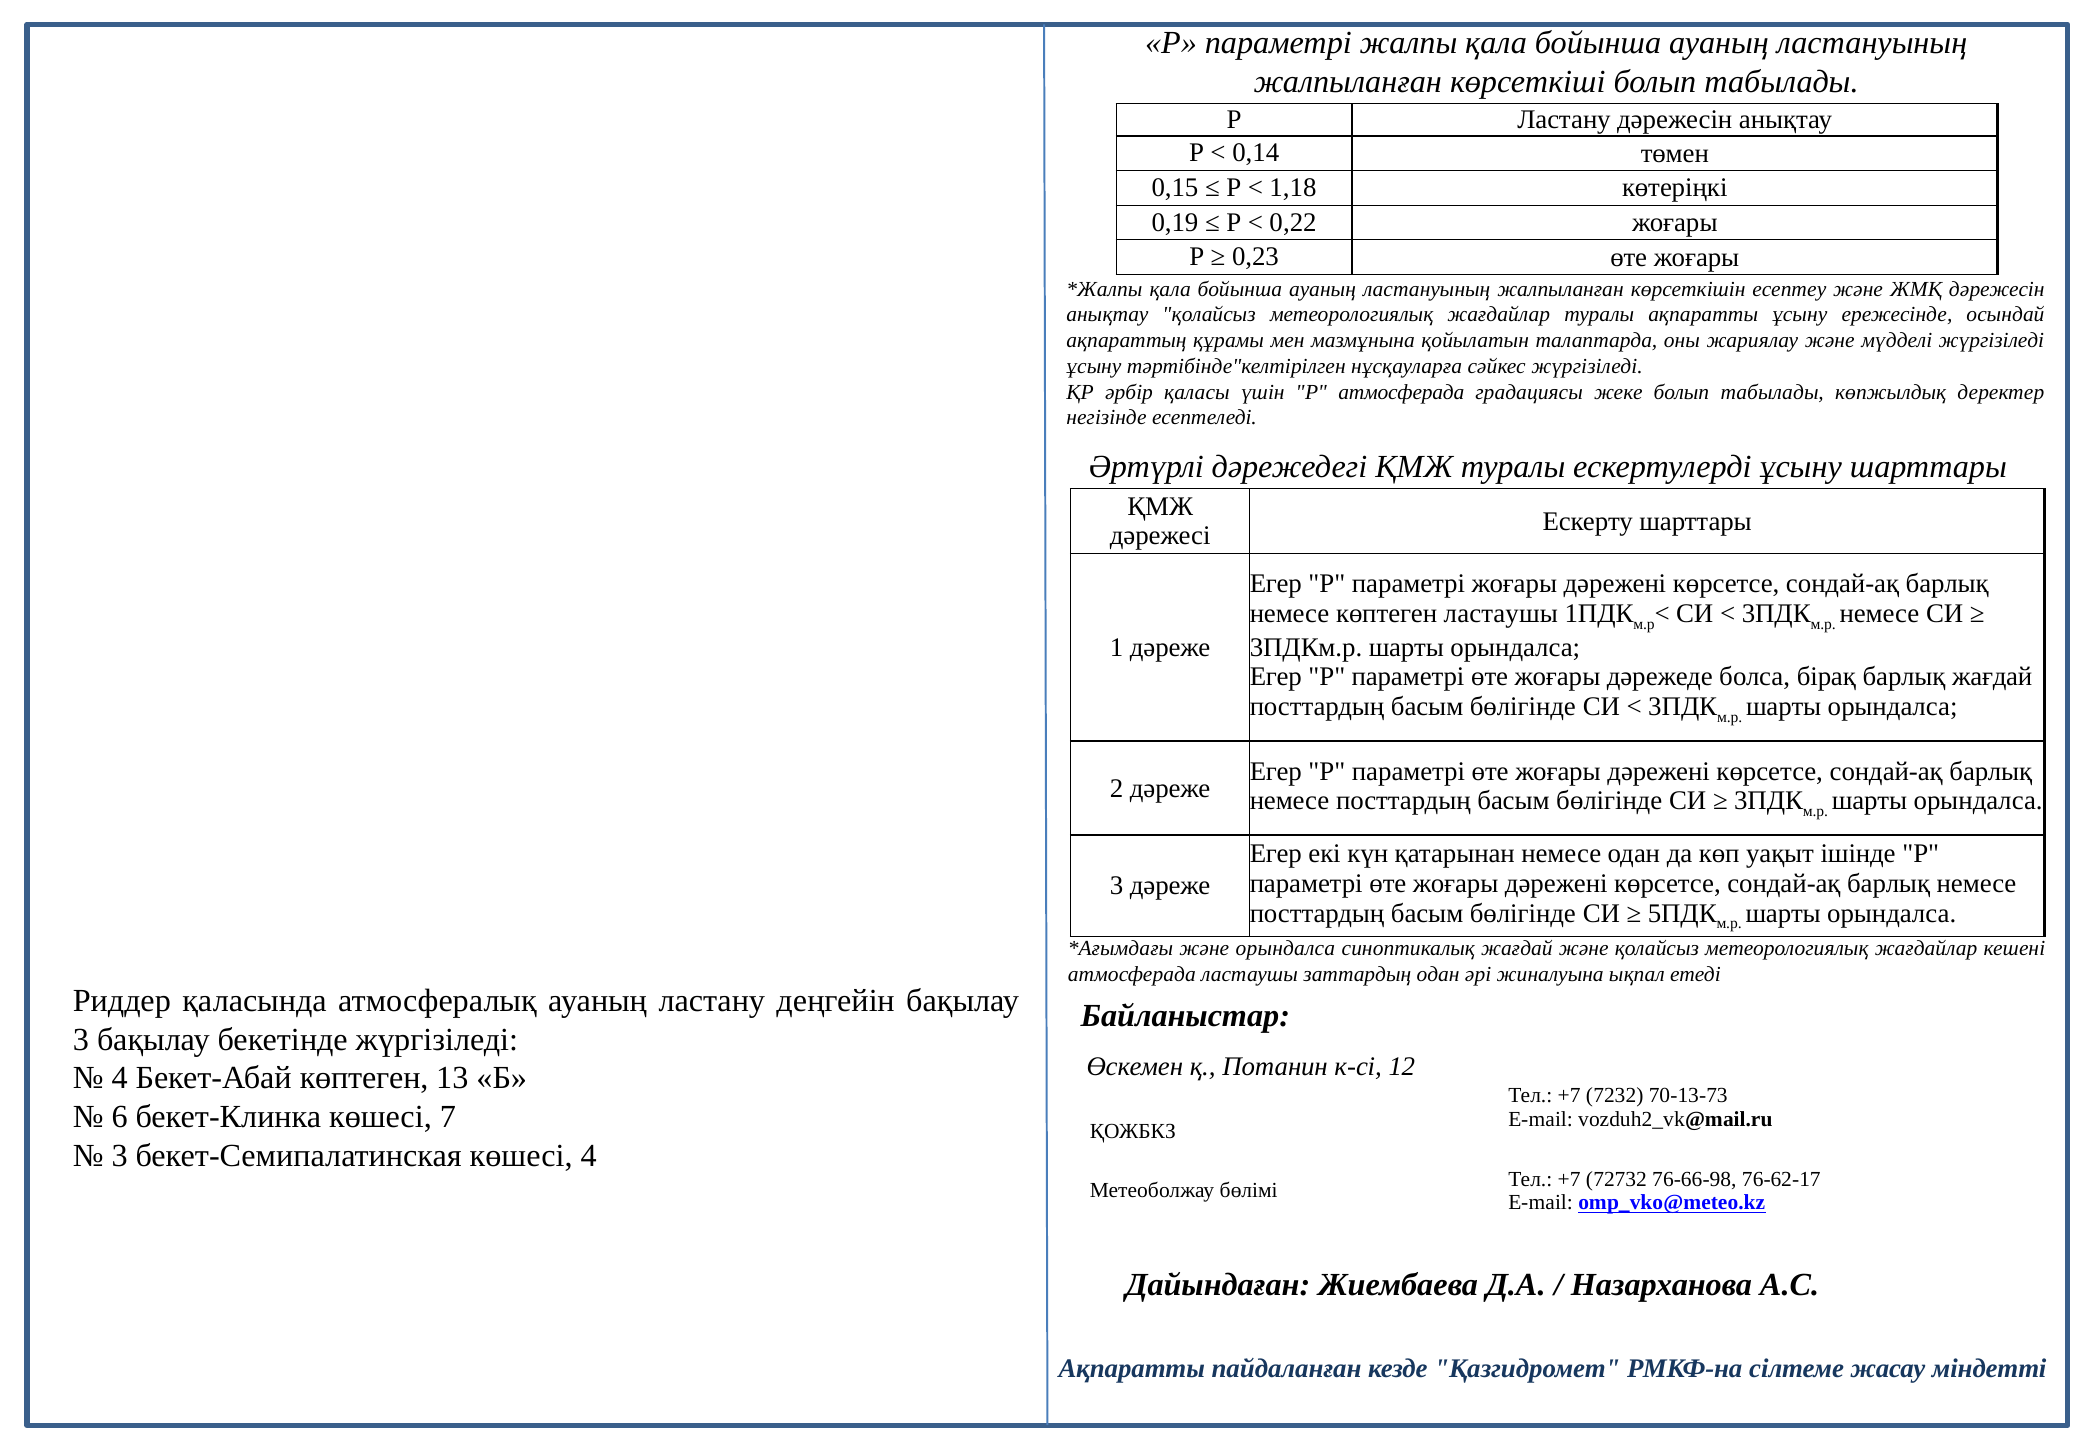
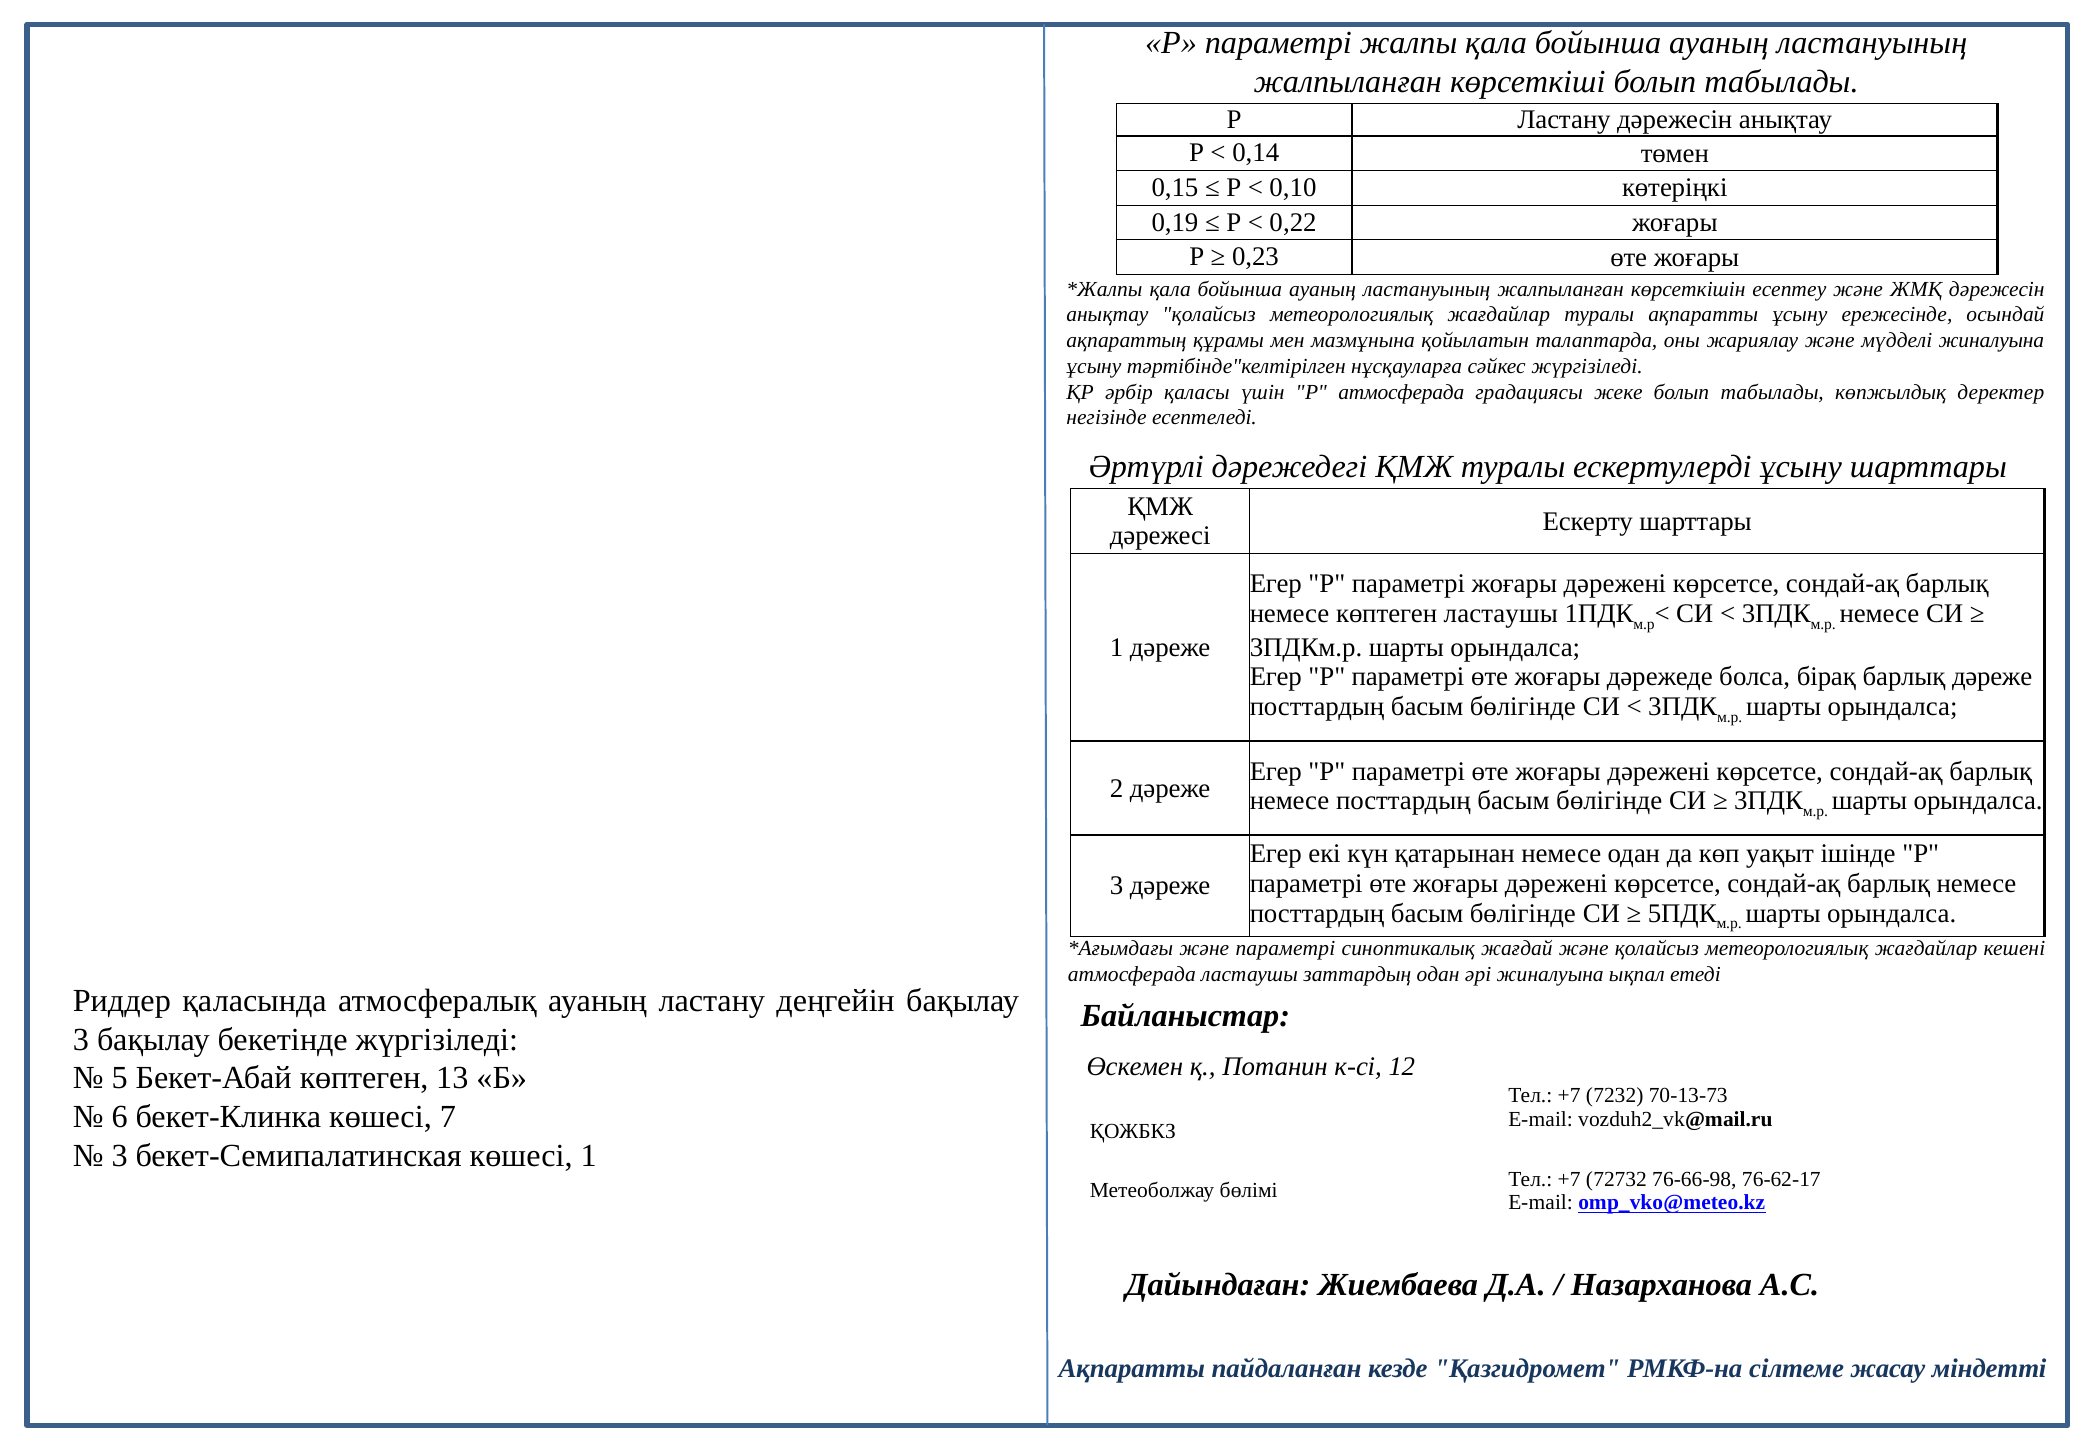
1,18: 1,18 -> 0,10 (1293, 188)
мүдделі жүргізіледі: жүргізіледі -> жиналуына (1991, 341)
барлық жағдай: жағдай -> дәреже (1992, 677)
және орындалса: орындалса -> параметрі (1285, 949)
4: 4 -> 5 (120, 1079)
көшесі 4: 4 -> 1 (589, 1156)
